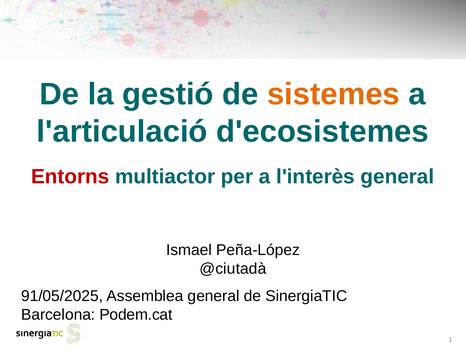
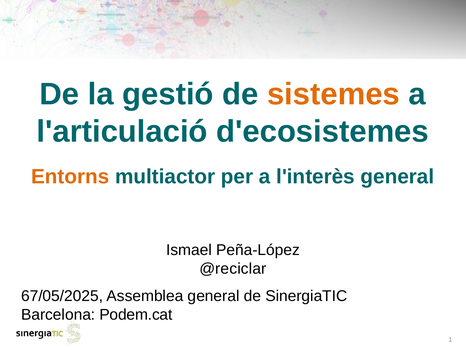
Entorns colour: red -> orange (70, 176)
@ciutadà: @ciutadà -> @reciclar (233, 268)
91/05/2025: 91/05/2025 -> 67/05/2025 (62, 296)
